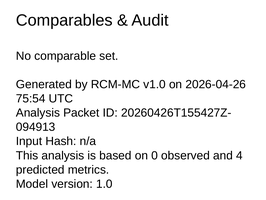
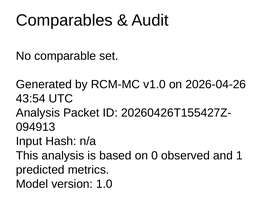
75:54: 75:54 -> 43:54 (31, 98)
4: 4 -> 1 (239, 155)
